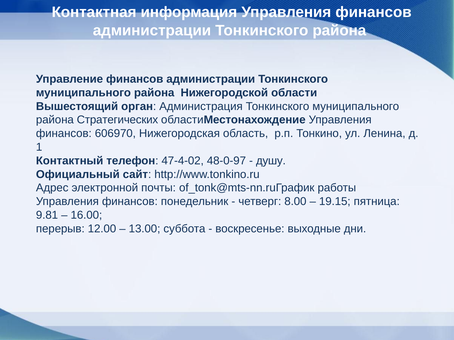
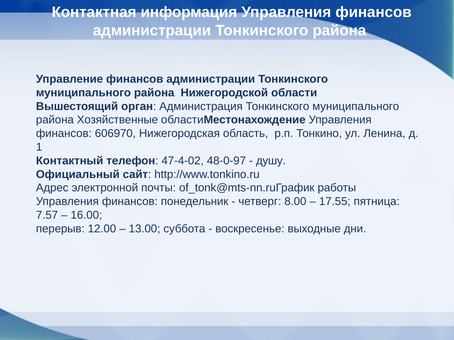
Стратегических: Стратегических -> Хозяйственные (117, 120)
19.15: 19.15 -> 17.55 (335, 202)
9.81: 9.81 -> 7.57 (47, 215)
